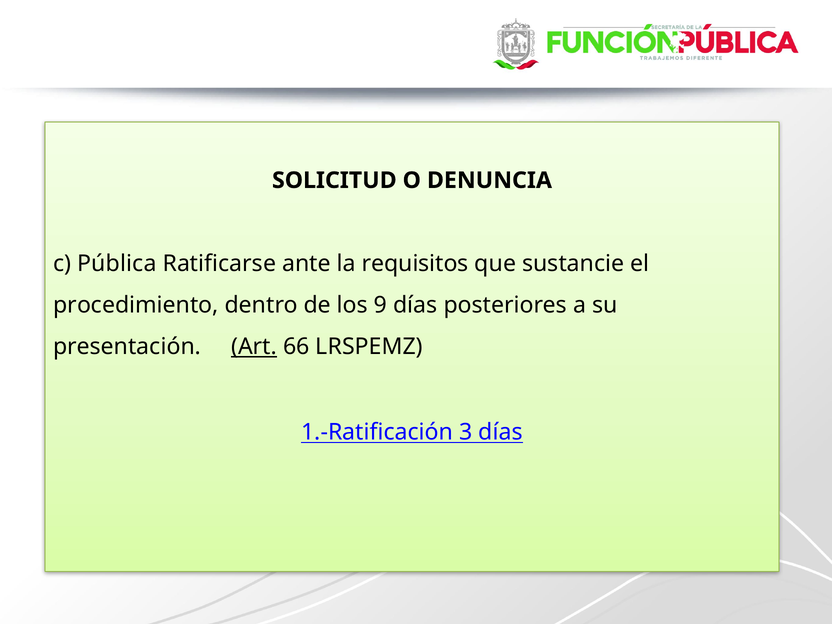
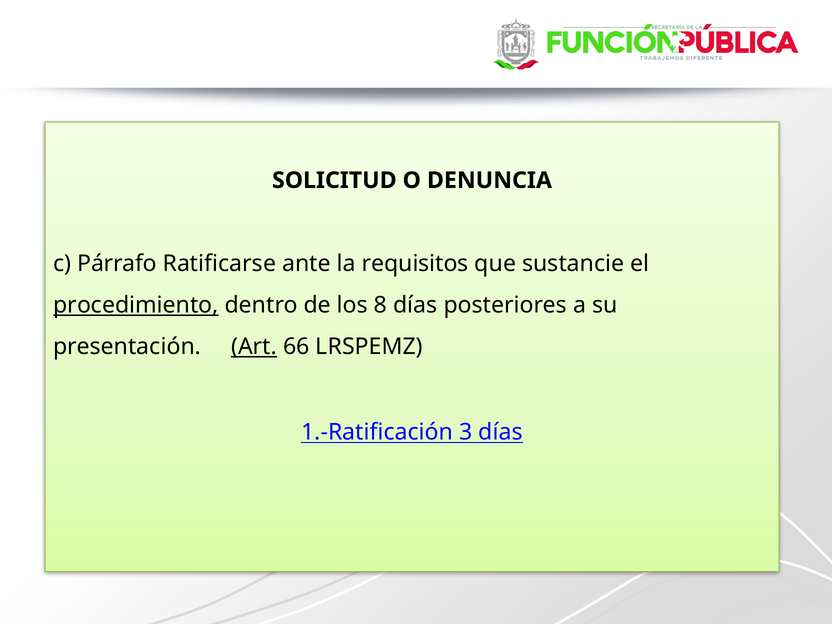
Pública: Pública -> Párrafo (117, 264)
procedimiento underline: none -> present (136, 305)
9: 9 -> 8 (381, 305)
